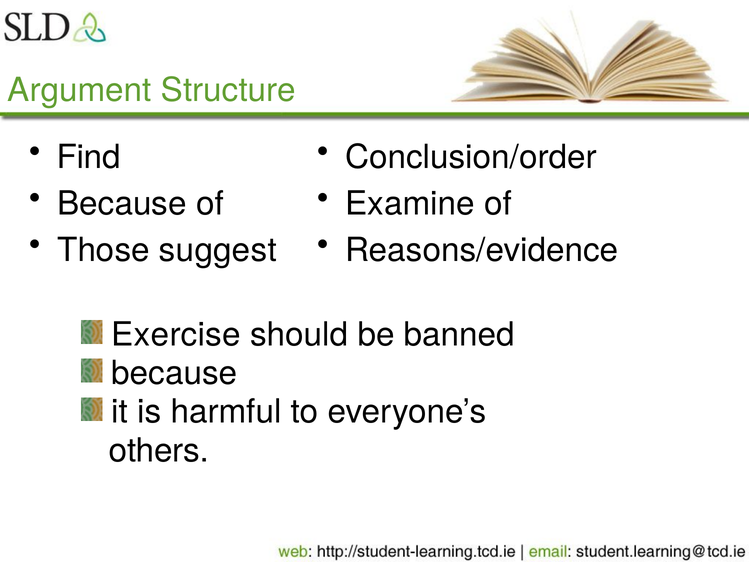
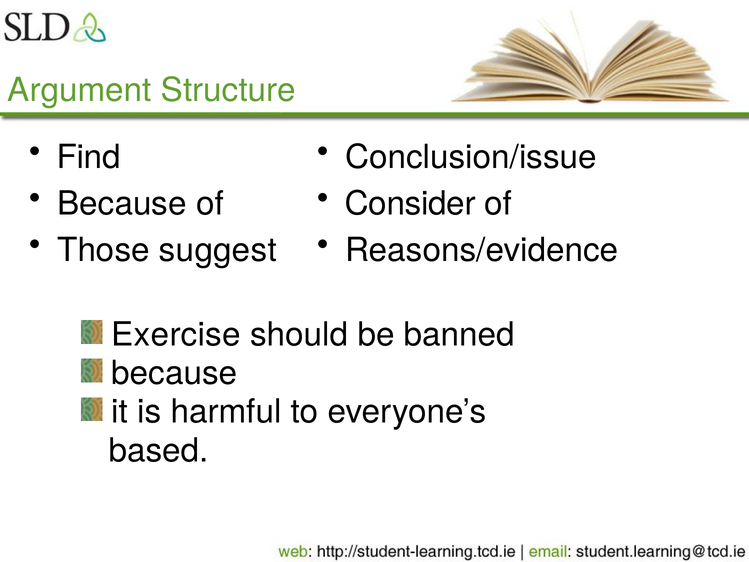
Conclusion/order: Conclusion/order -> Conclusion/issue (471, 157)
Examine: Examine -> Consider (410, 204)
others: others -> based (159, 450)
